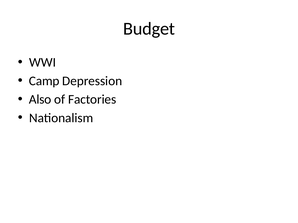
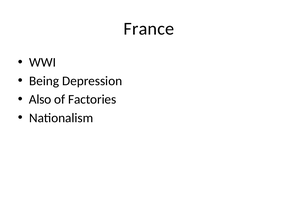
Budget: Budget -> France (149, 29)
Camp: Camp -> Being (44, 81)
